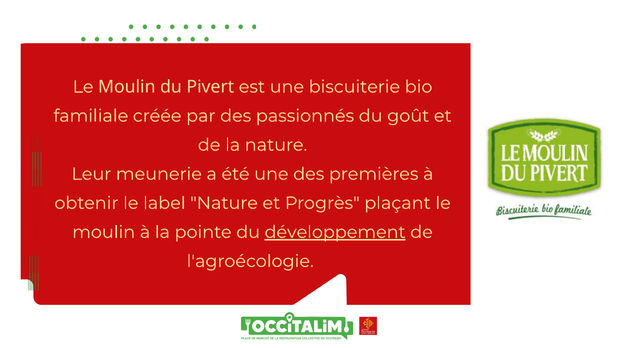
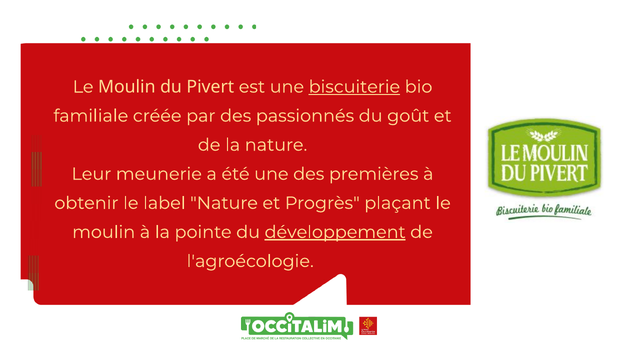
biscuiterie underline: none -> present (354, 87)
